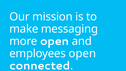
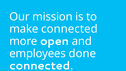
make messaging: messaging -> connected (69, 29)
employees open: open -> done (82, 53)
